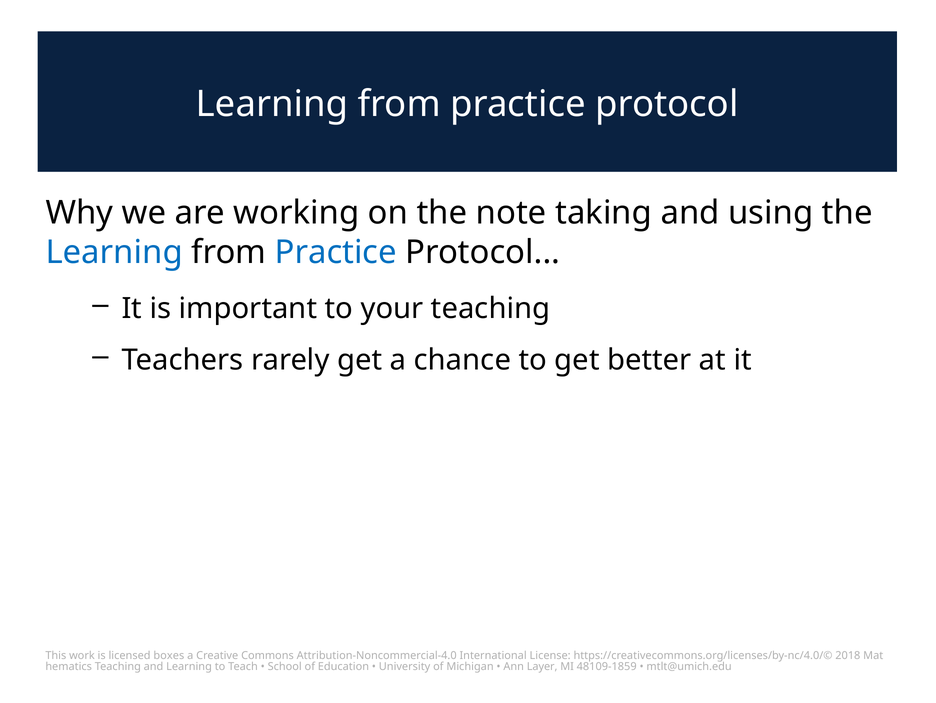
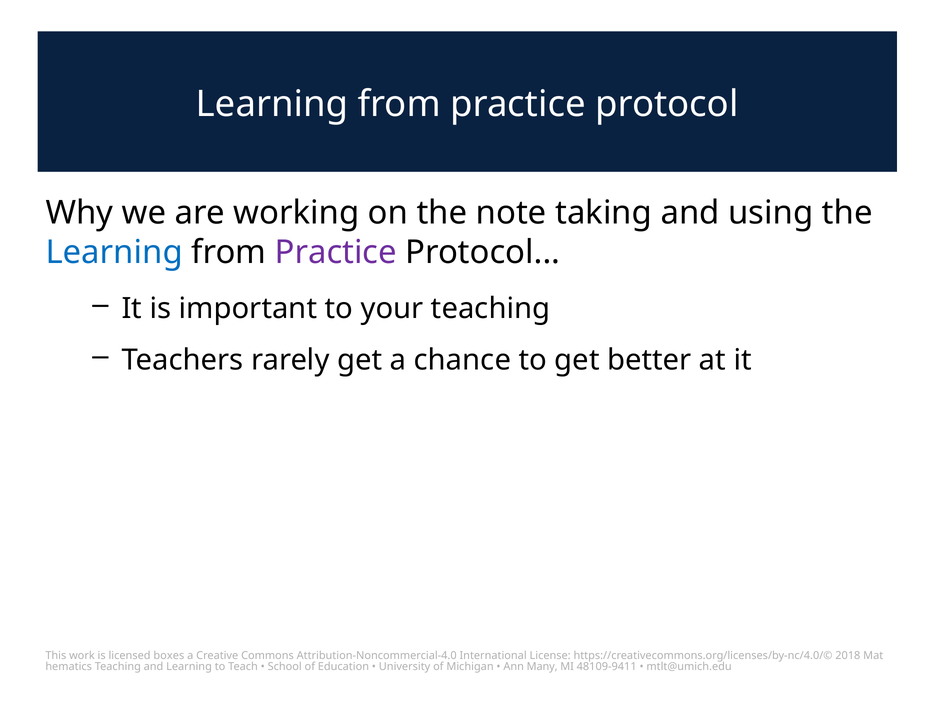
Practice colour: blue -> purple (336, 252)
Layer: Layer -> Many (542, 666)
48109-1859: 48109-1859 -> 48109-9411 (607, 666)
